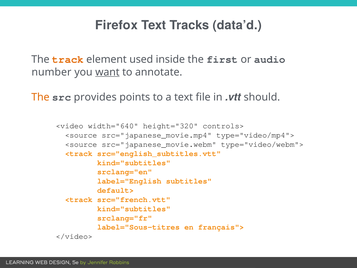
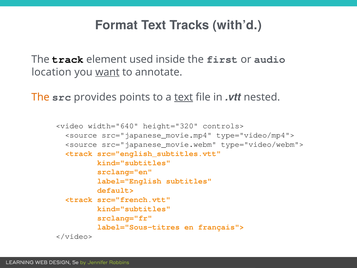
Firefox: Firefox -> Format (116, 25)
data’d: data’d -> with’d (237, 25)
track colour: orange -> black (68, 59)
number: number -> location (51, 72)
text underline: none -> present (184, 97)
should: should -> nested (262, 97)
